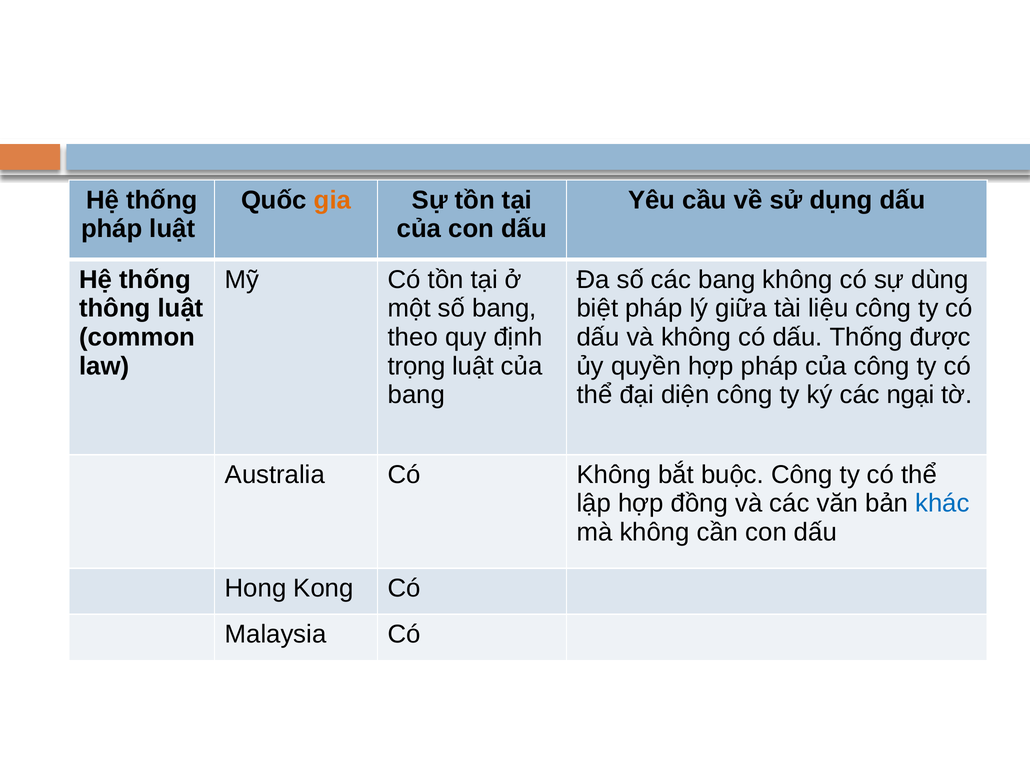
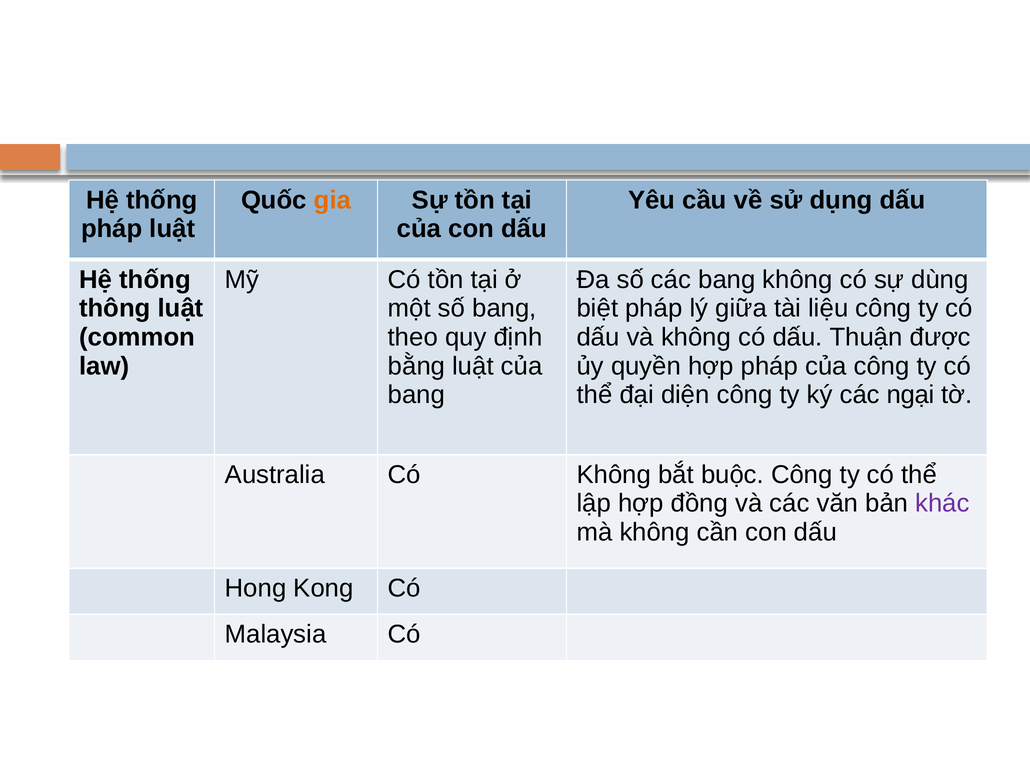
dấu Thống: Thống -> Thuận (866, 337)
trọng: trọng -> bằng (417, 366)
khác colour: blue -> purple (942, 504)
